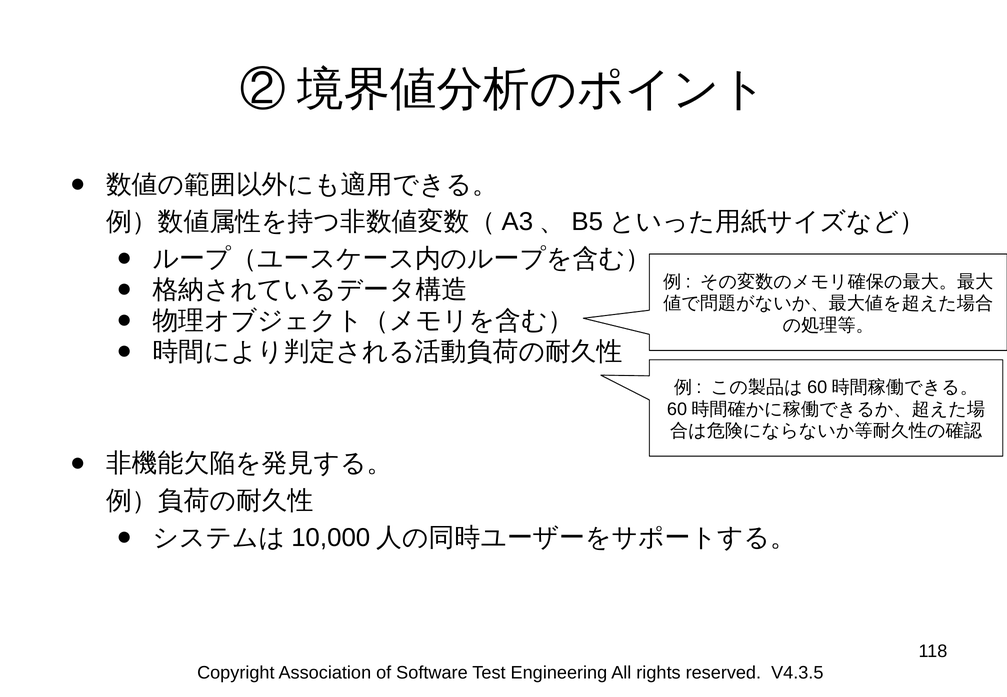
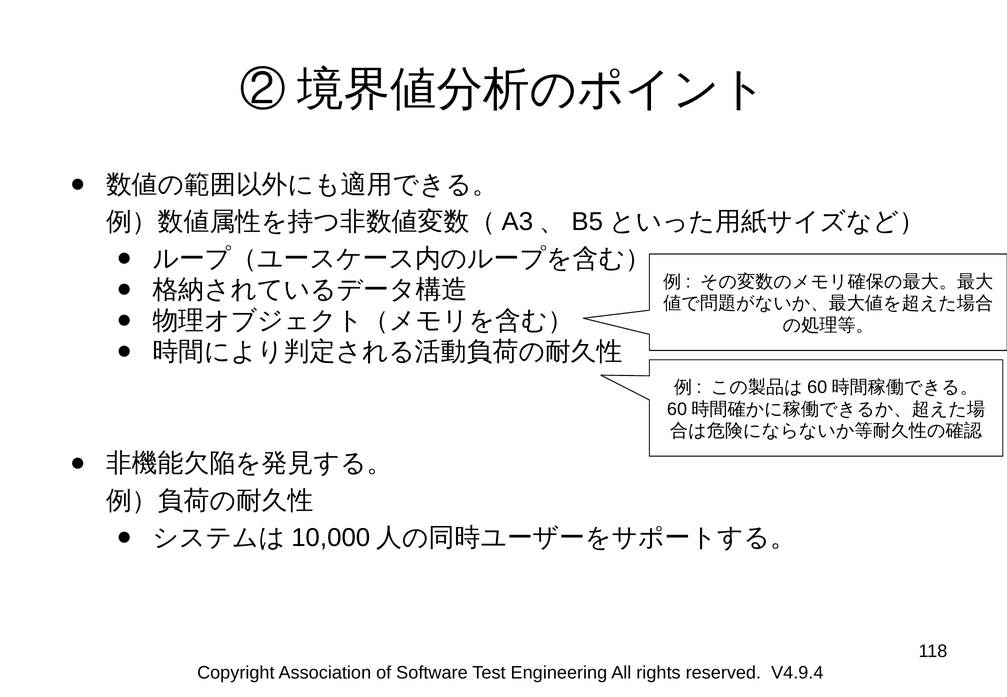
V4.3.5: V4.3.5 -> V4.9.4 (797, 673)
